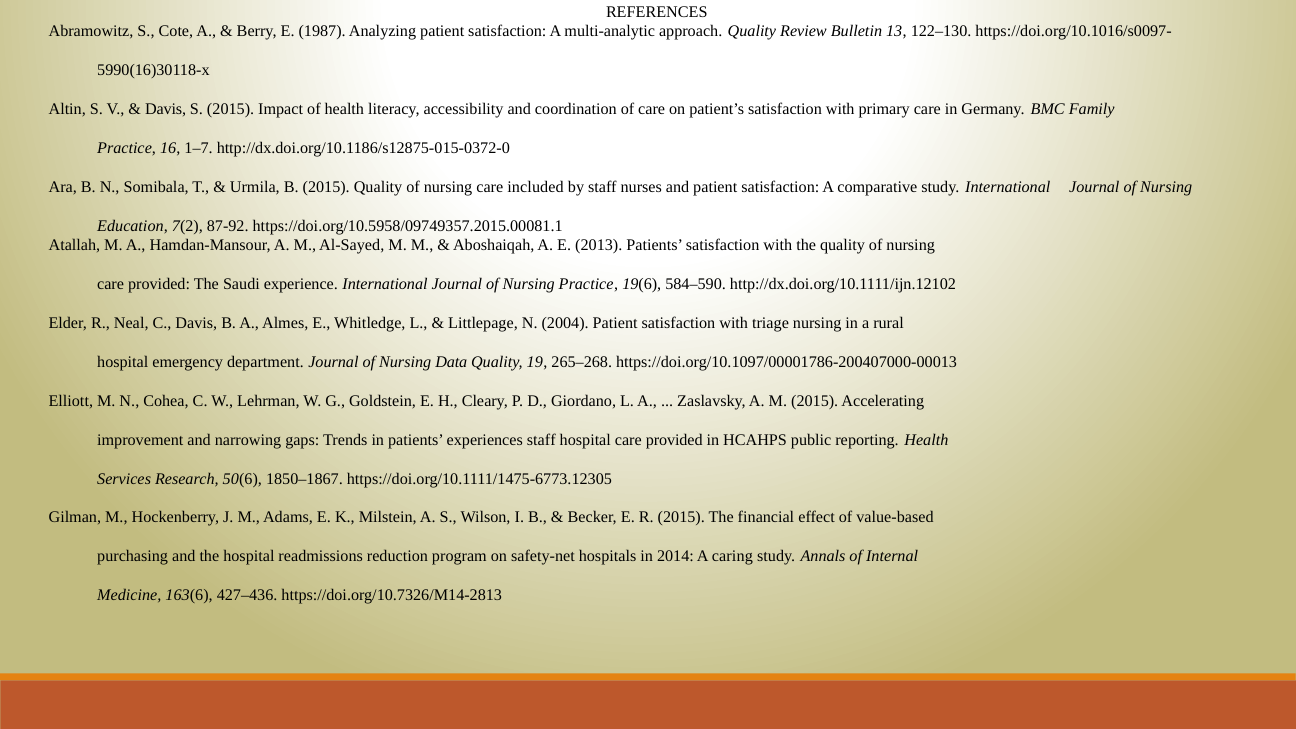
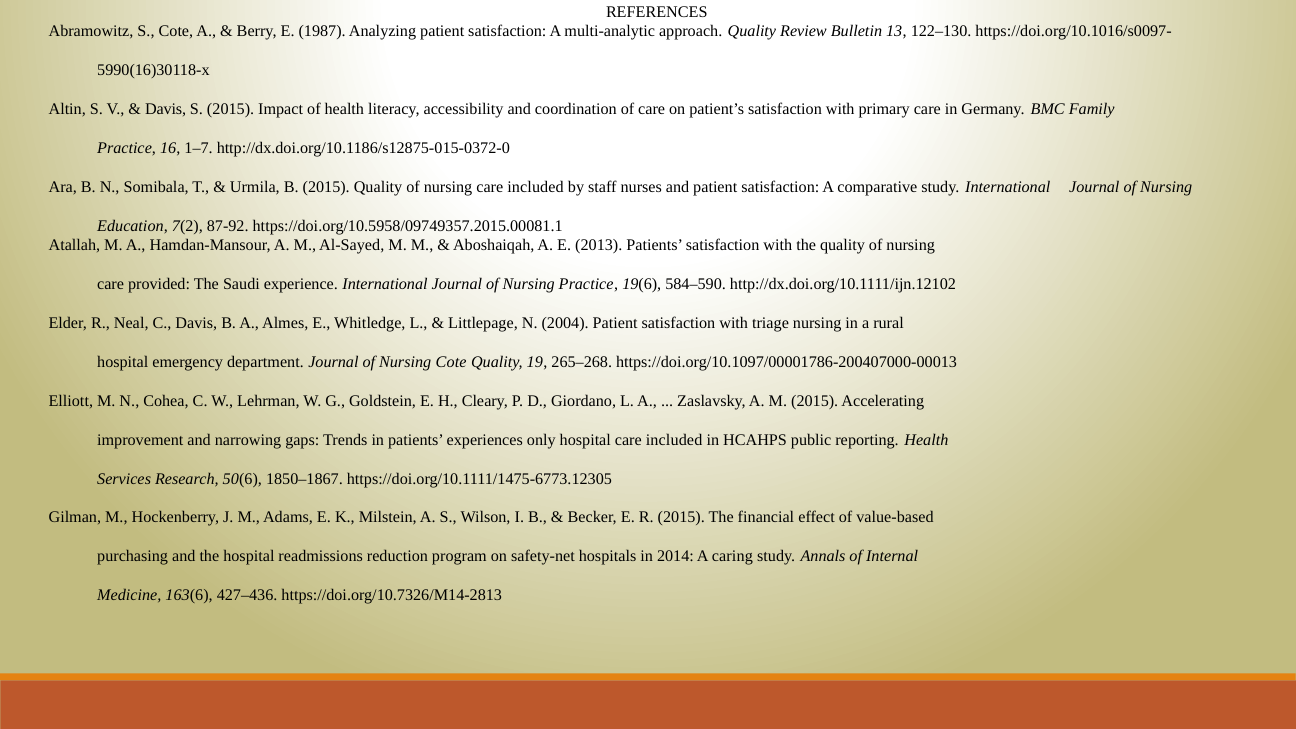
Nursing Data: Data -> Cote (451, 362)
experiences staff: staff -> only (541, 440)
hospital care provided: provided -> included (674, 440)
